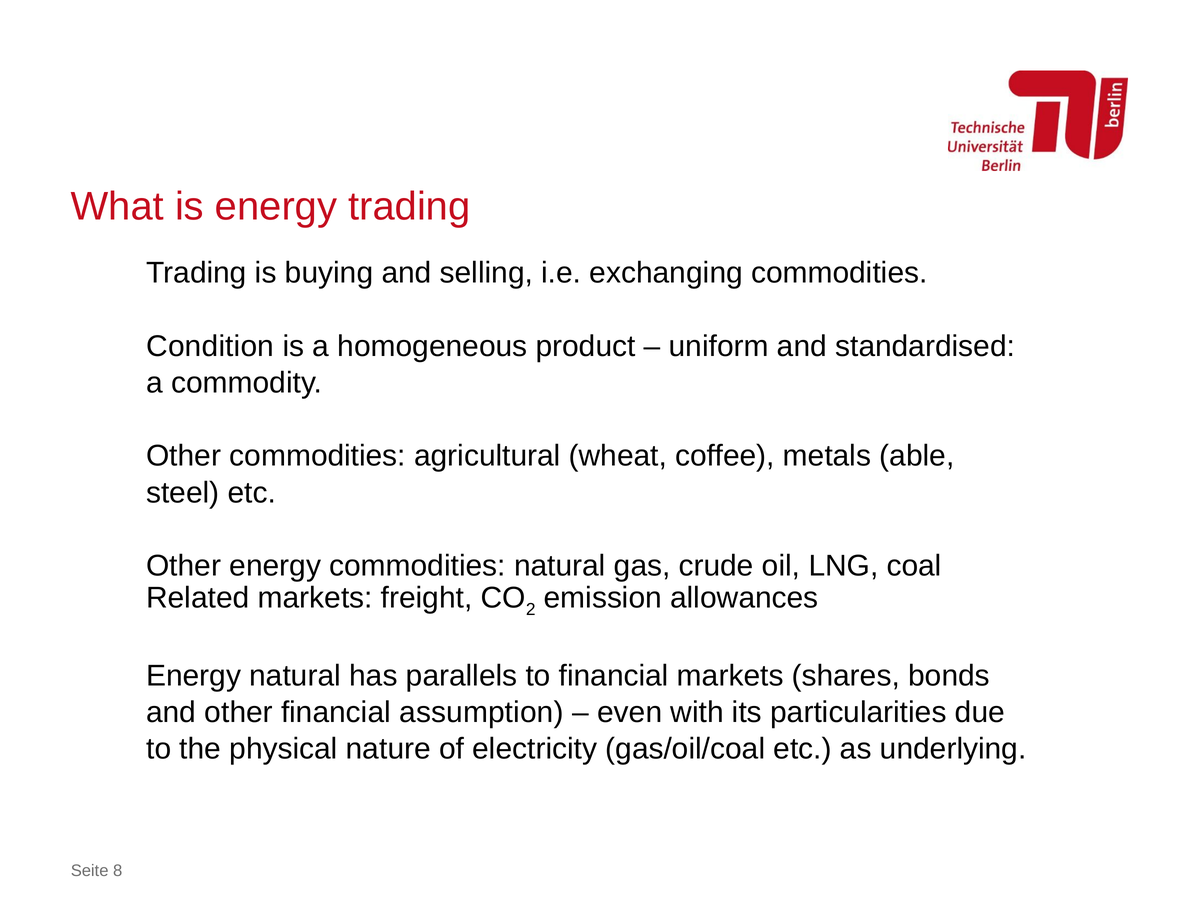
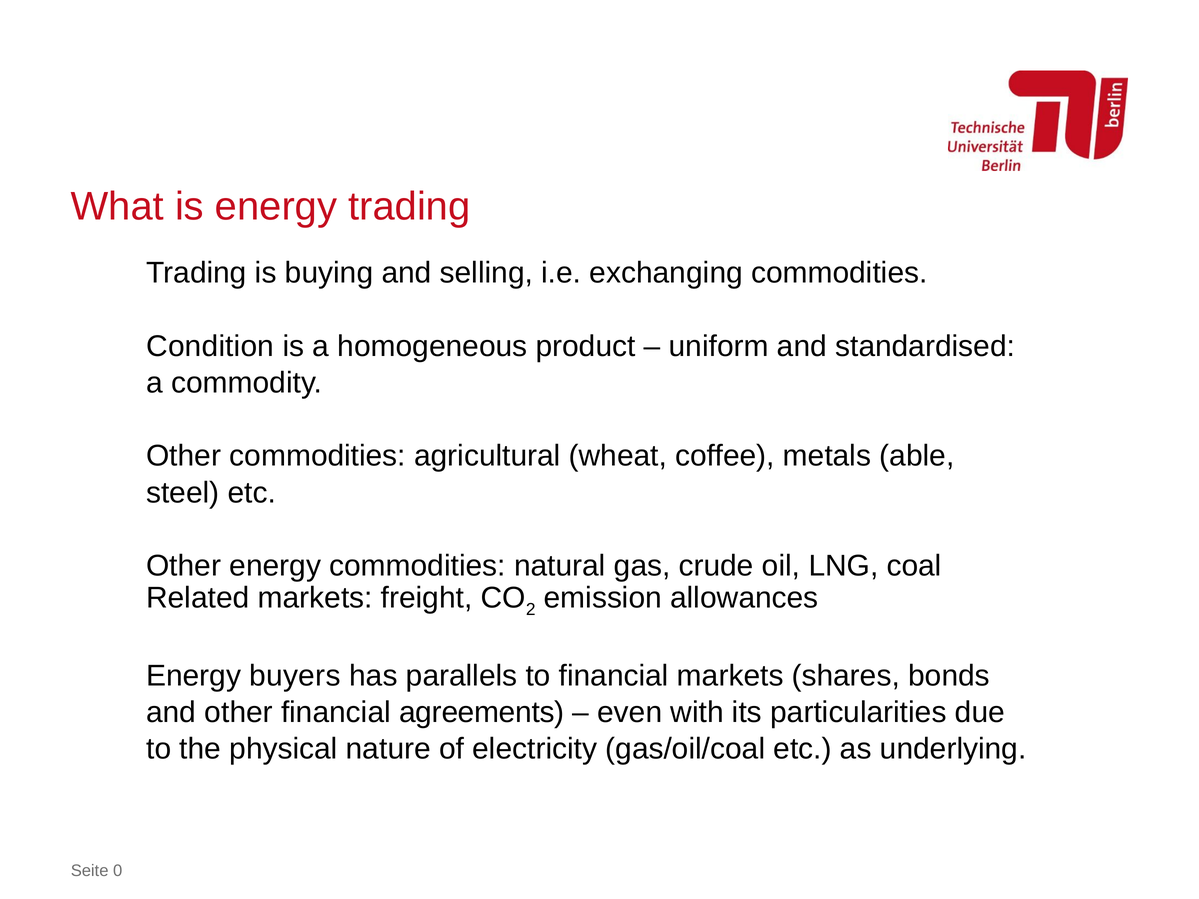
Energy natural: natural -> buyers (295, 676)
assumption: assumption -> agreements (482, 713)
8: 8 -> 0 (118, 871)
